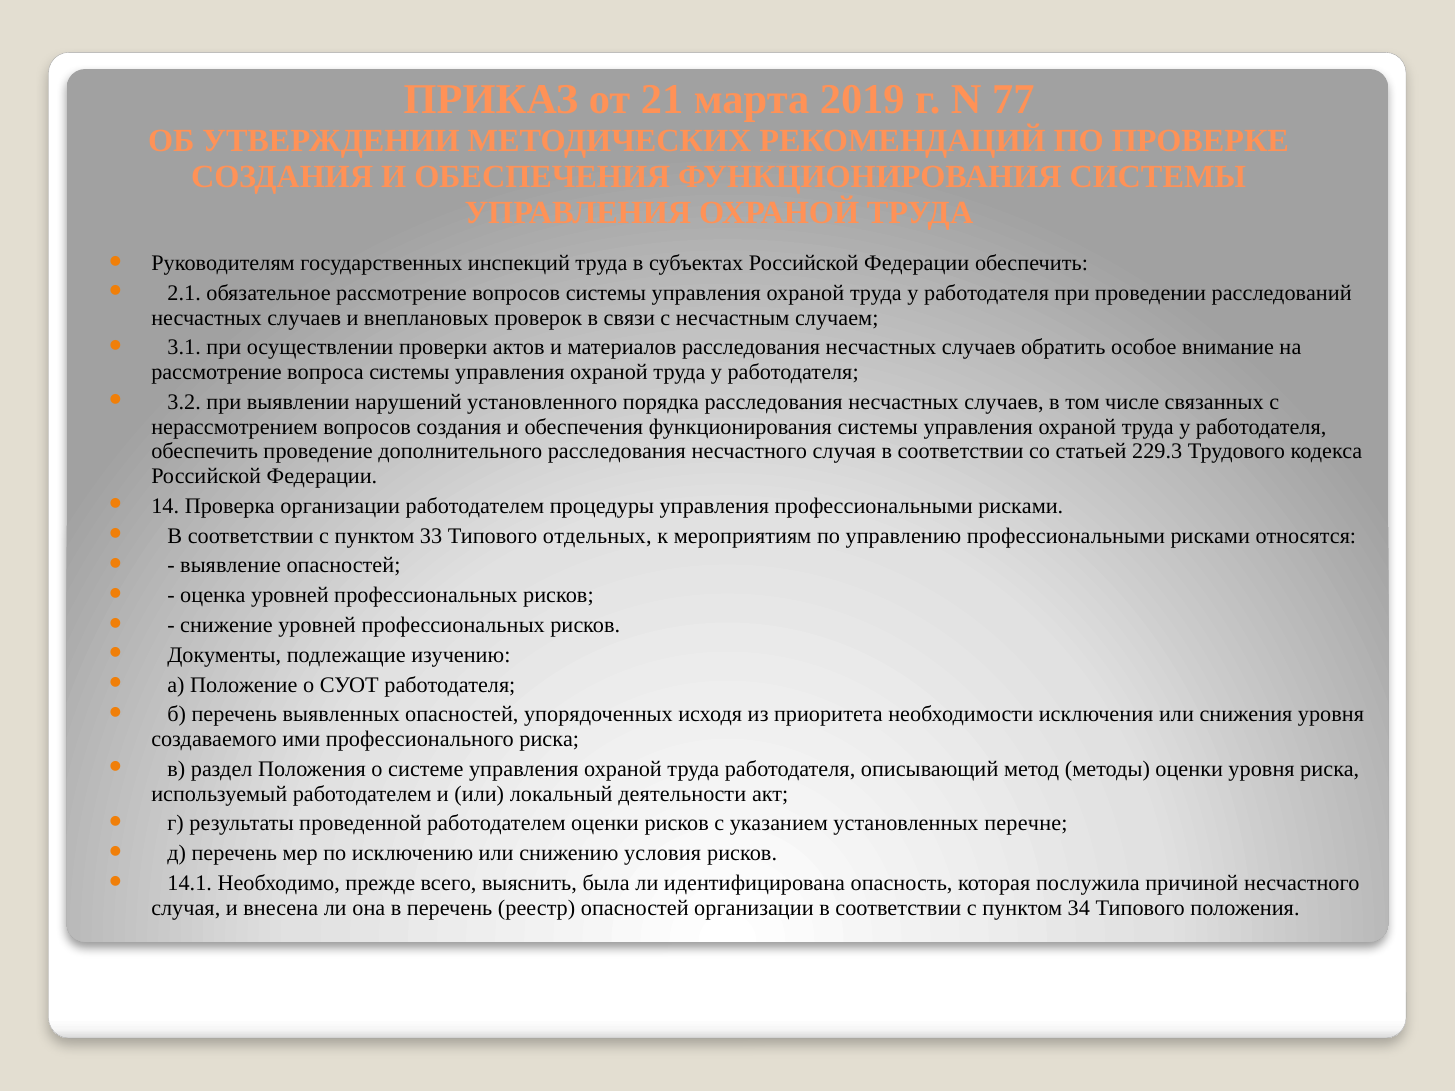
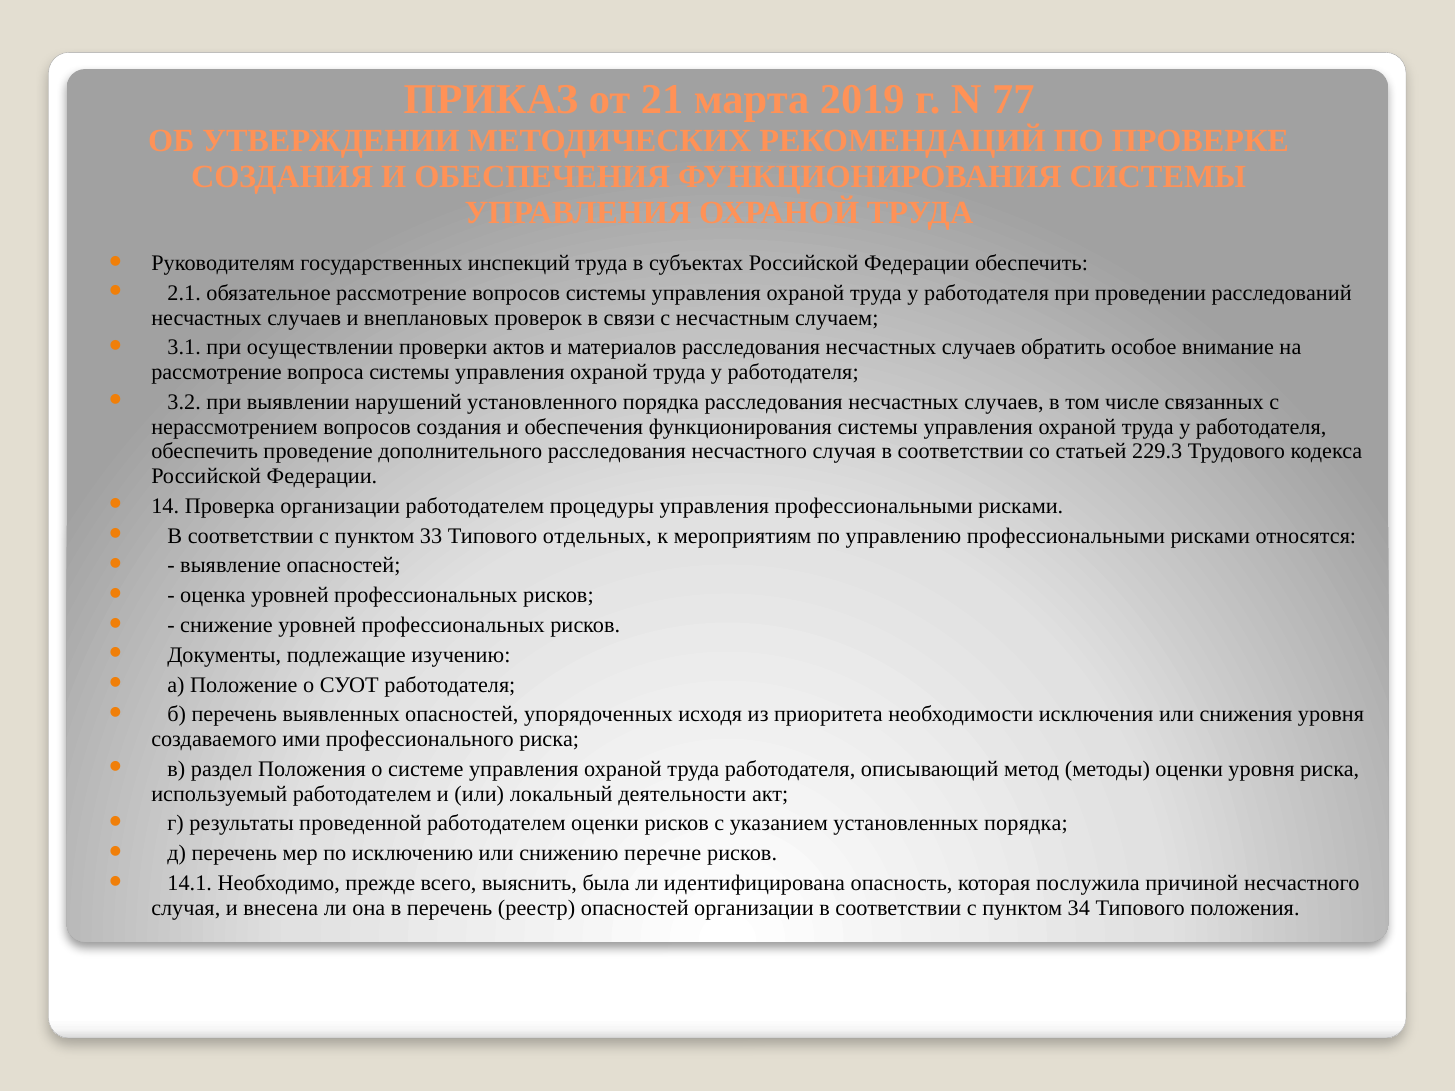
установленных перечне: перечне -> порядка (1026, 824)
условия: условия -> перечне (663, 854)
